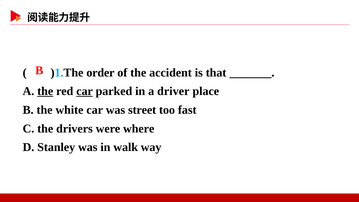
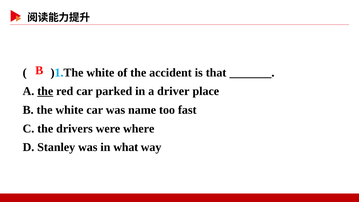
)1.The order: order -> white (100, 73)
car underline: present -> none (85, 91)
street: street -> name (142, 110)
walk: walk -> what (126, 147)
